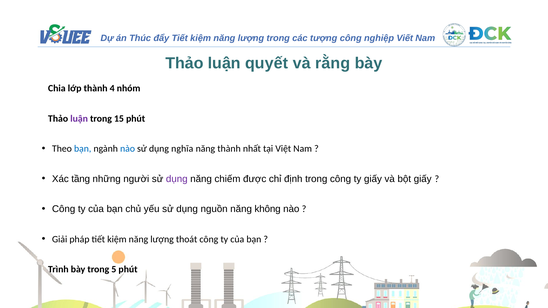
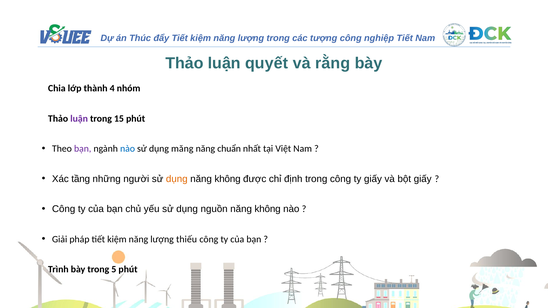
Viết: Viết -> Tiết (405, 38)
bạn colour: blue -> purple (83, 149)
nghĩa: nghĩa -> măng (182, 149)
năng thành: thành -> chuẩn (229, 149)
dụng colour: purple -> orange (177, 179)
chiếm: chiếm -> không (228, 179)
thoát: thoát -> thiếu (187, 239)
